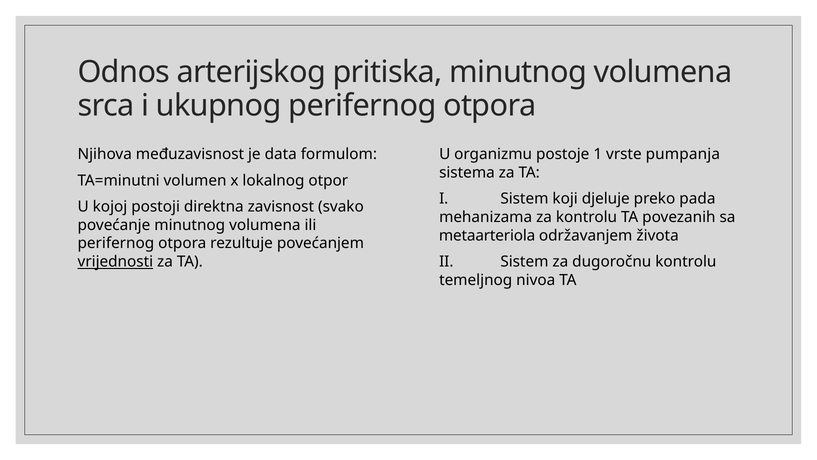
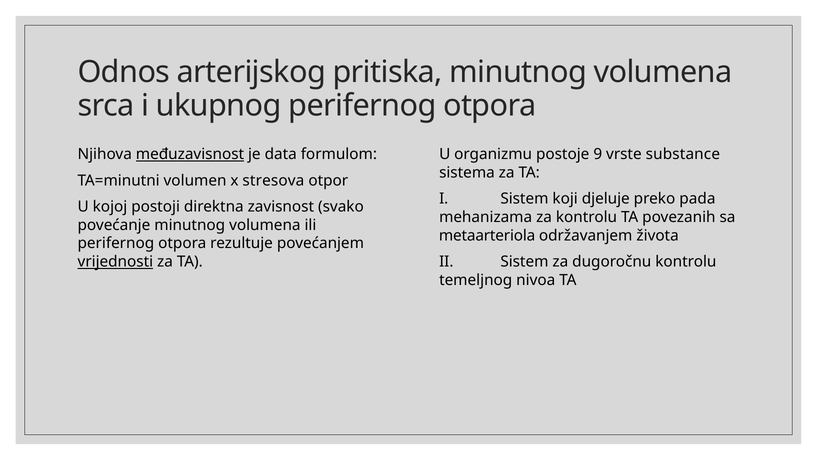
međuzavisnost underline: none -> present (190, 154)
1: 1 -> 9 (598, 154)
pumpanja: pumpanja -> substance (683, 154)
lokalnog: lokalnog -> stresova (273, 180)
